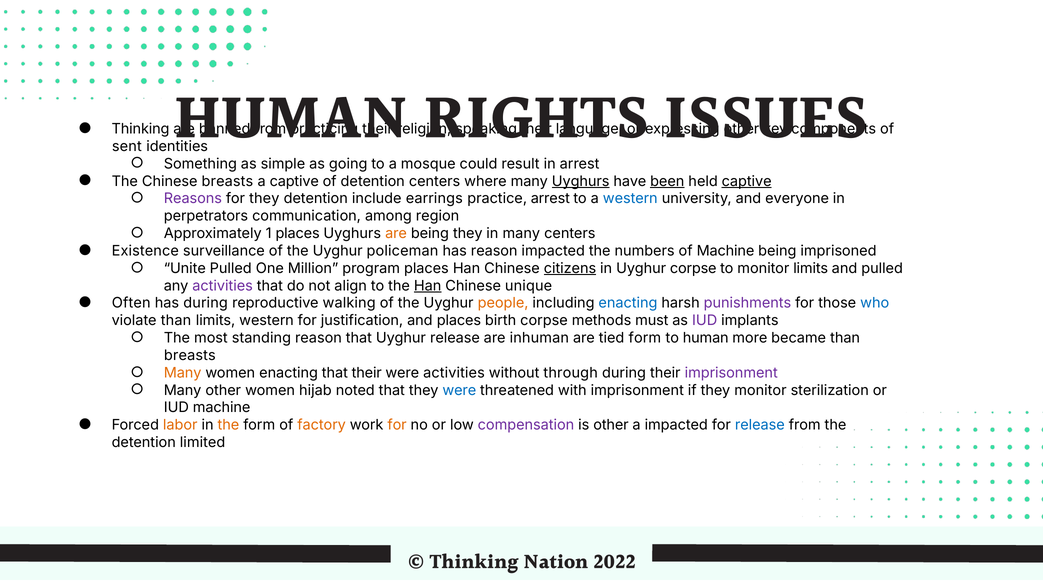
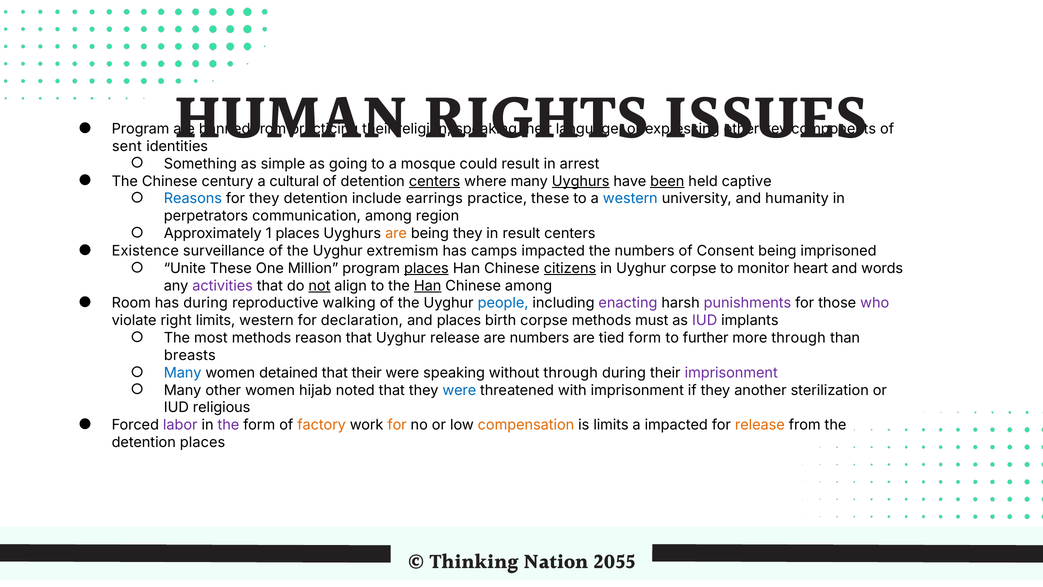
Thinking: Thinking -> Program (141, 129)
Chinese breasts: breasts -> century (228, 181)
a captive: captive -> cultural (294, 181)
centers underline: none -> present (435, 181)
captive underline: present -> none (747, 181)
Reasons colour: purple -> blue (193, 199)
practice arrest: arrest -> these (550, 199)
everyone: everyone -> humanity (797, 199)
in many: many -> result (521, 233)
policeman: policeman -> extremism (403, 251)
has reason: reason -> camps (494, 251)
of Machine: Machine -> Consent (725, 251)
Unite Pulled: Pulled -> These (231, 268)
places underline: none -> present (426, 268)
monitor limits: limits -> heart (811, 268)
and pulled: pulled -> words (882, 268)
not underline: none -> present (319, 286)
Chinese unique: unique -> among (529, 286)
Often: Often -> Room (131, 303)
people colour: orange -> blue (503, 303)
enacting colour: blue -> purple (628, 303)
who colour: blue -> purple (875, 303)
violate than: than -> right (176, 320)
justification: justification -> declaration (362, 320)
most standing: standing -> methods (261, 338)
are inhuman: inhuman -> numbers (539, 338)
to human: human -> further (706, 338)
more became: became -> through (799, 338)
Many colour: orange -> blue (183, 373)
women enacting: enacting -> detained (289, 373)
were activities: activities -> speaking (454, 373)
they monitor: monitor -> another (760, 390)
IUD machine: machine -> religious (222, 407)
labor colour: orange -> purple (180, 425)
the colour: orange -> purple (228, 425)
compensation colour: purple -> orange (526, 425)
is other: other -> limits (611, 425)
release colour: blue -> orange (760, 425)
detention limited: limited -> places (203, 442)
2022: 2022 -> 2055 (614, 562)
